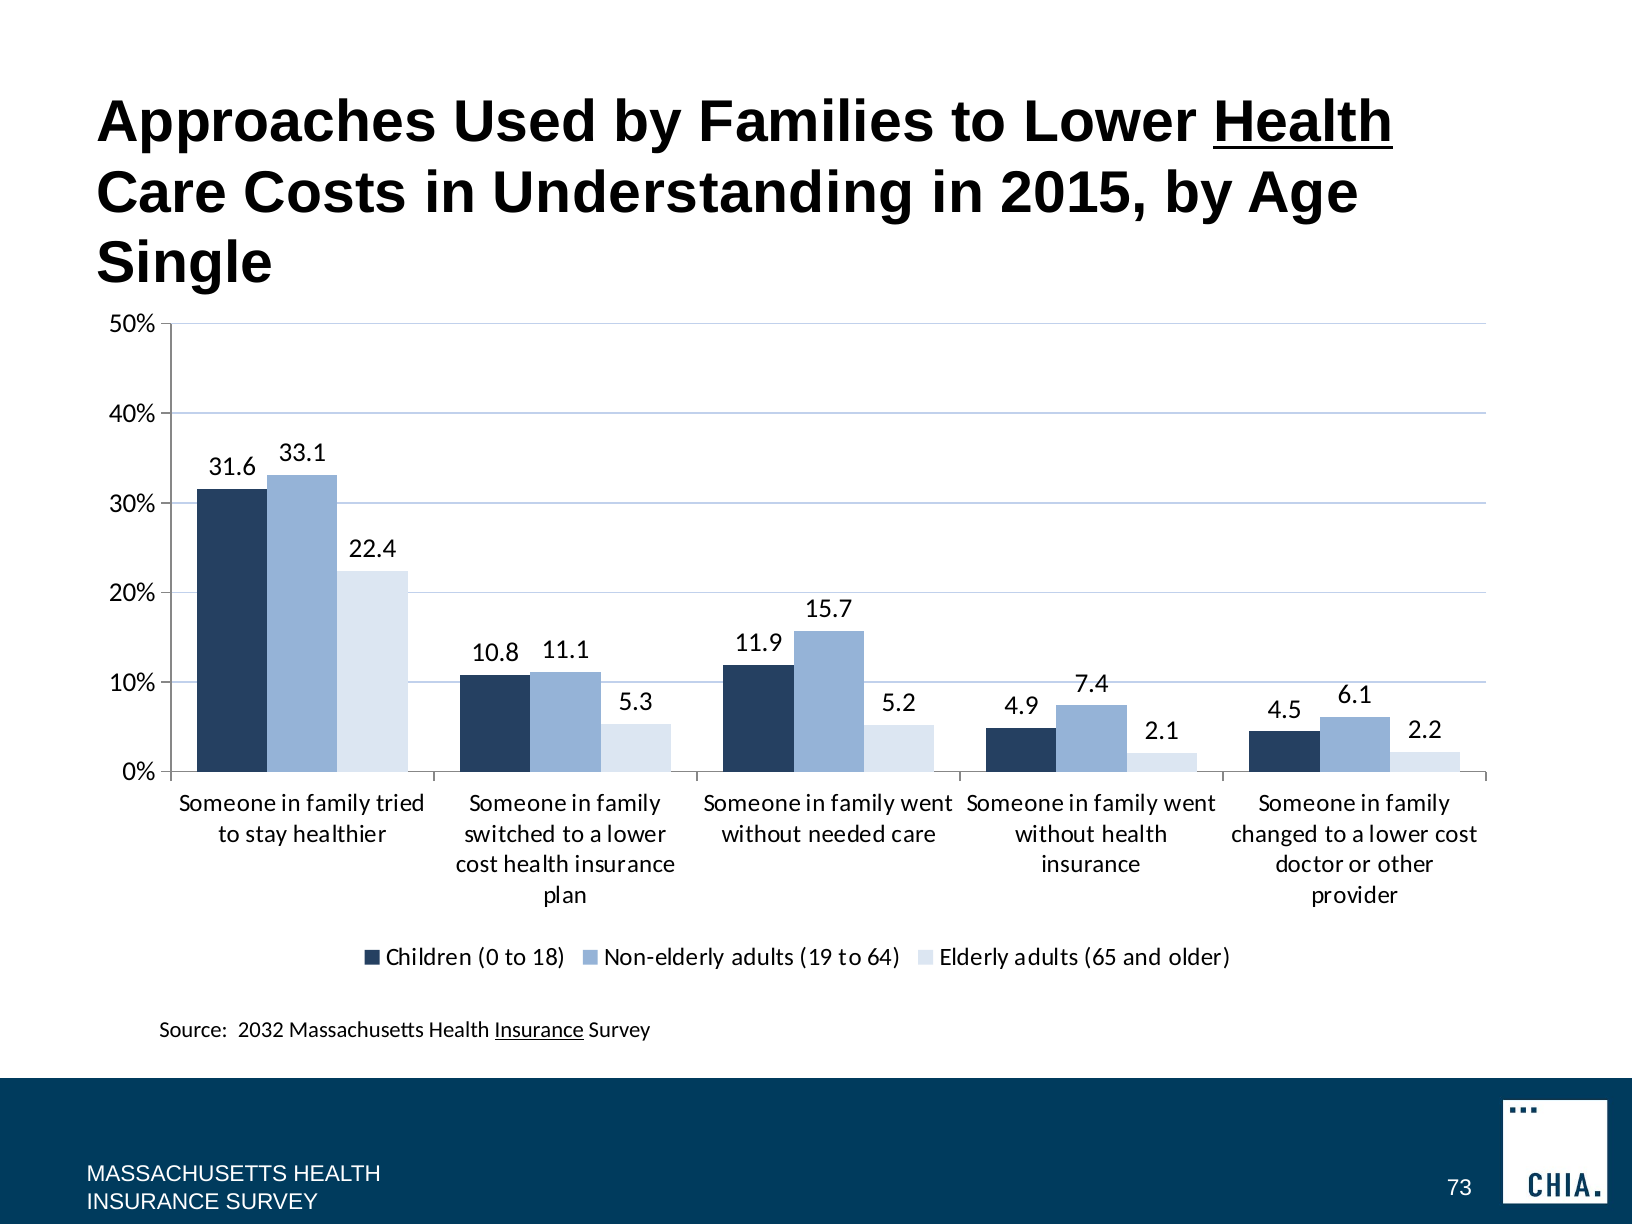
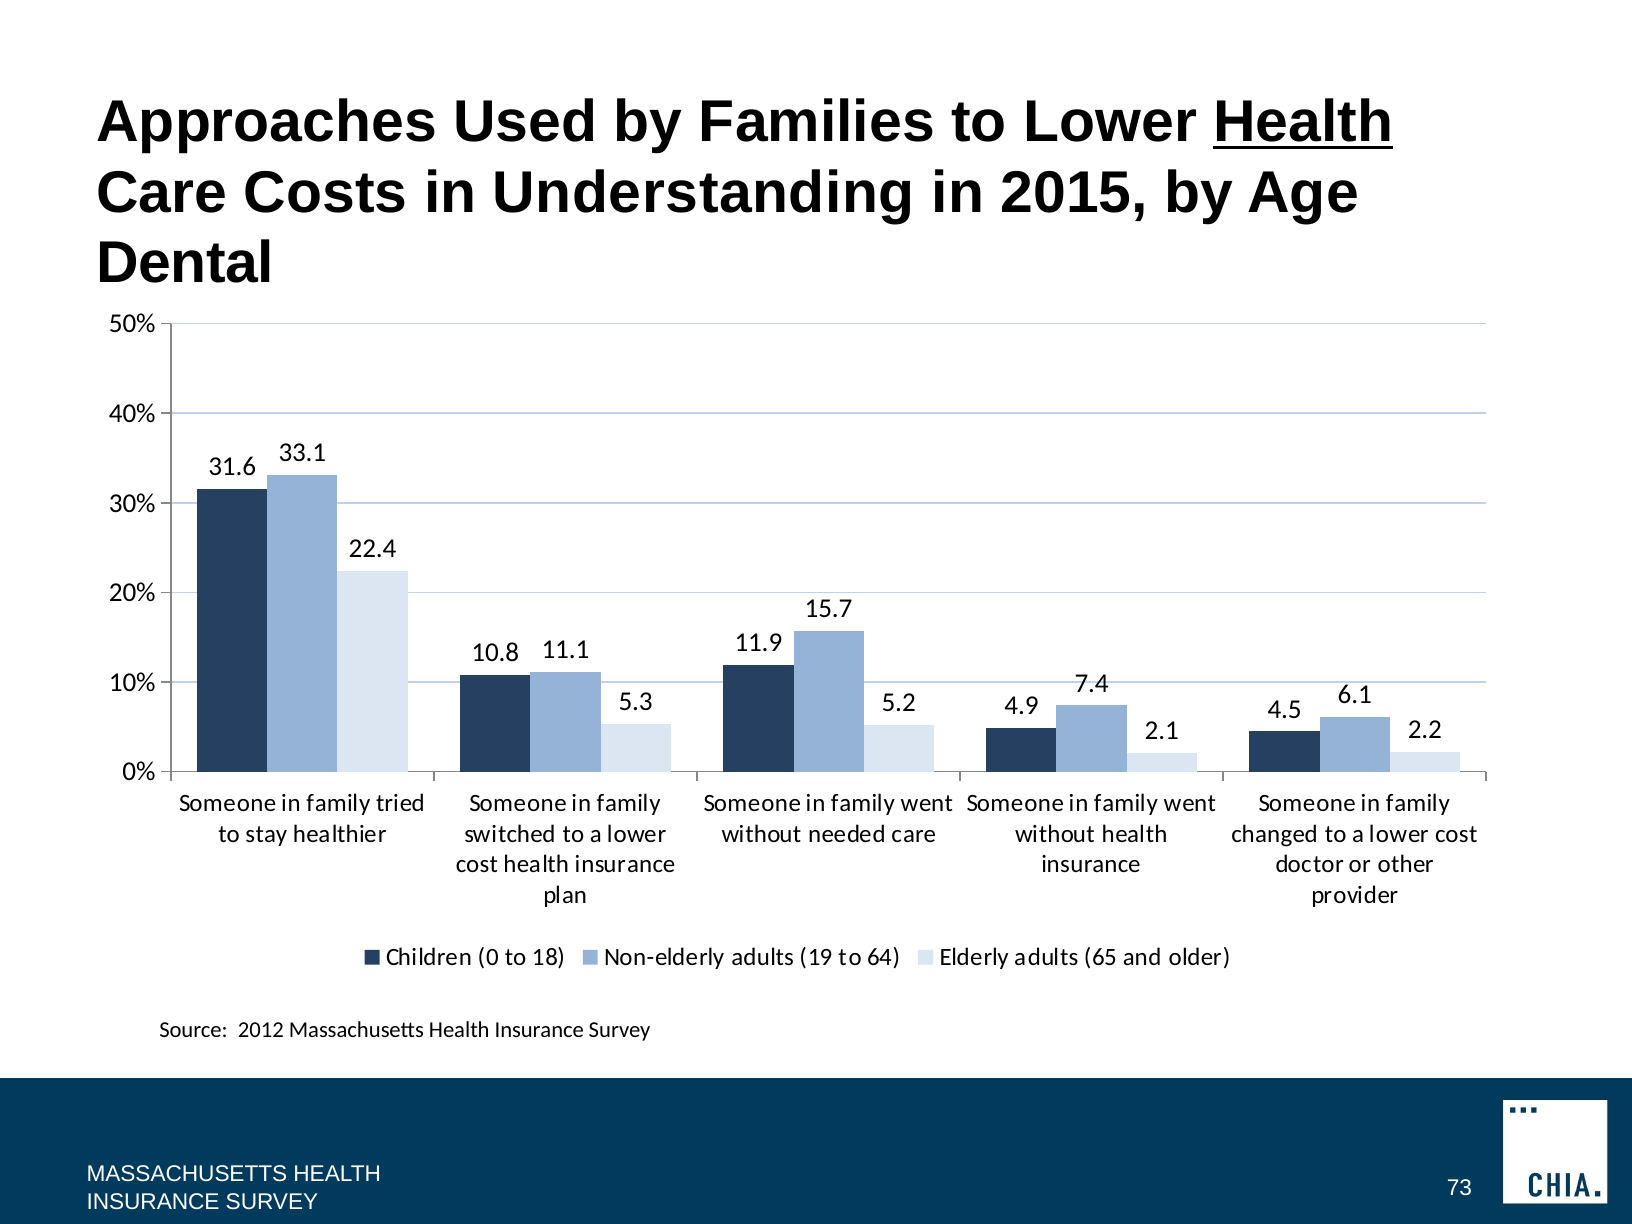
Single: Single -> Dental (185, 263)
2032: 2032 -> 2012 (261, 1030)
Insurance underline: present -> none (539, 1030)
